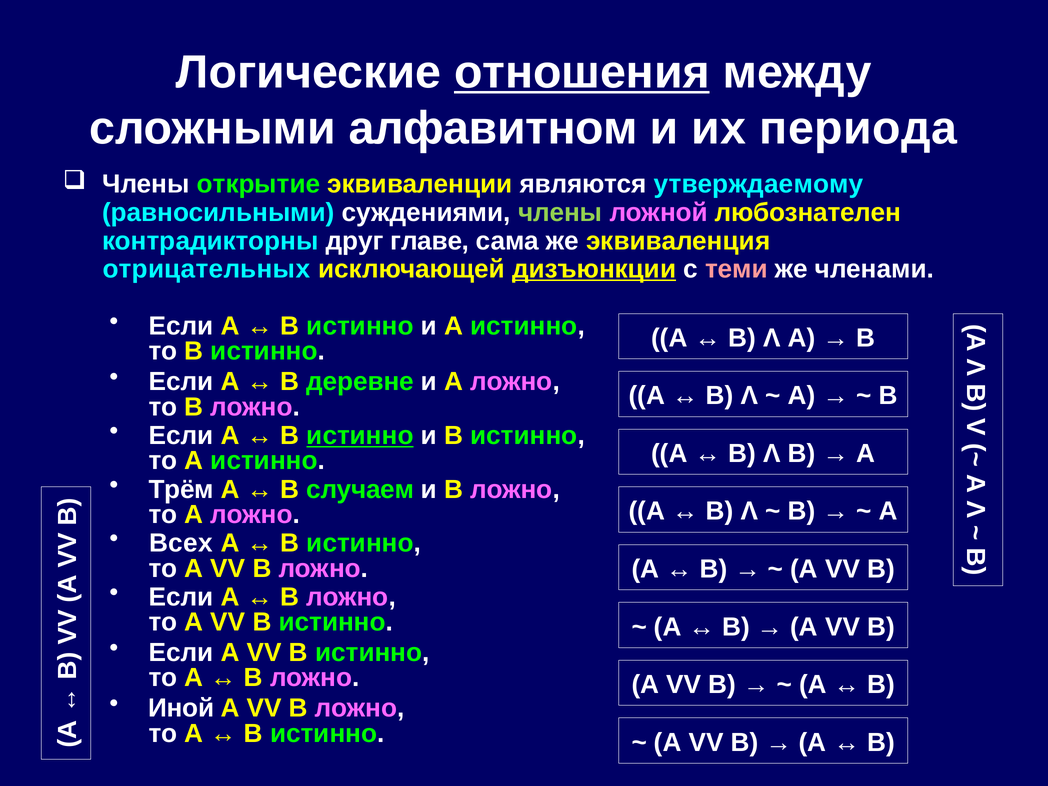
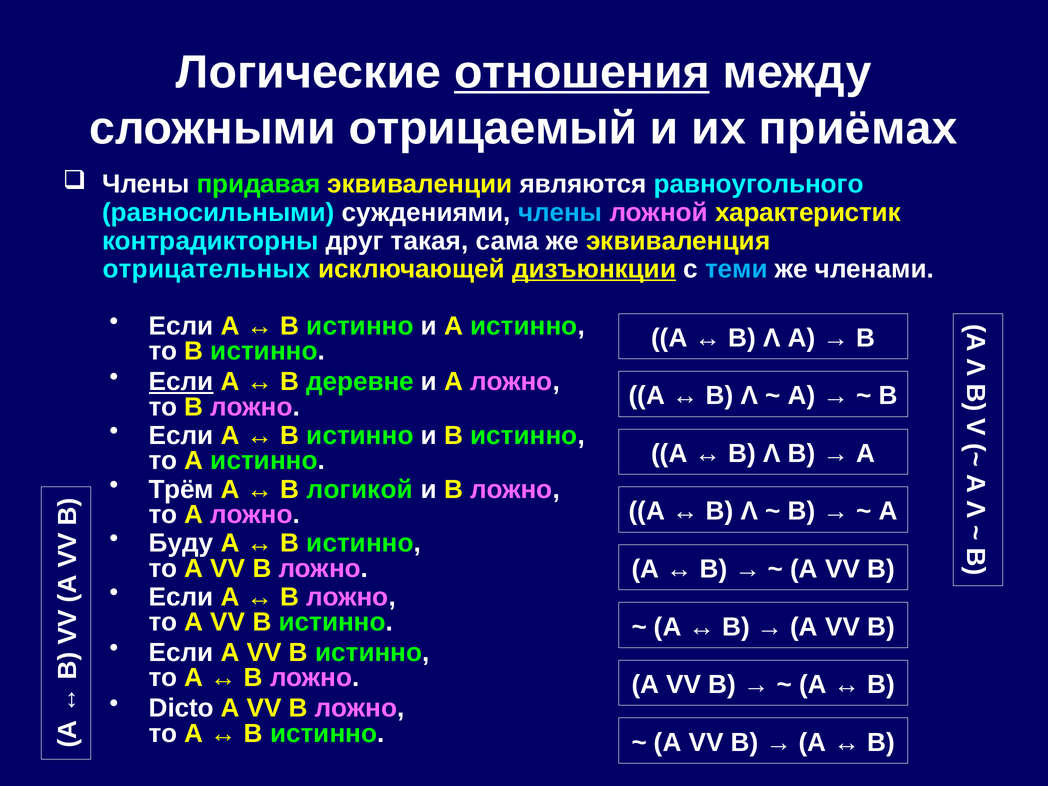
алфавитном: алфавитном -> отрицаемый (493, 128)
периода: периода -> приёмах (858, 128)
открытие: открытие -> придавая (259, 184)
утверждаемому: утверждаемому -> равноугольного (759, 184)
члены colour: light green -> light blue (560, 213)
любознателен: любознателен -> характеристик (808, 213)
главе: главе -> такая (430, 241)
теми colour: pink -> light blue (736, 269)
Если underline: none -> present (181, 382)
истинно underline: present -> none (360, 436)
случаем: случаем -> логикой (360, 489)
Всех: Всех -> Буду (181, 543)
Иной: Иной -> Dicto (181, 708)
